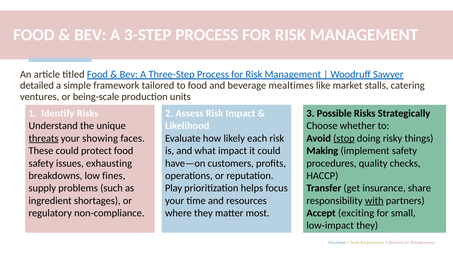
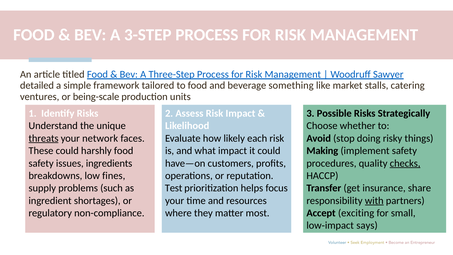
mealtimes: mealtimes -> something (291, 85)
showing: showing -> network (100, 138)
stop underline: present -> none (344, 138)
protect: protect -> harshly (96, 151)
exhausting: exhausting -> ingredients (109, 163)
checks underline: none -> present (405, 163)
Play: Play -> Test (174, 188)
impact they: they -> says (367, 225)
